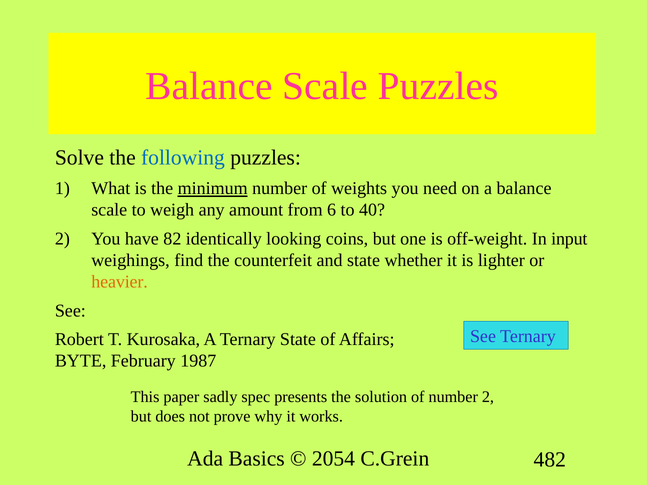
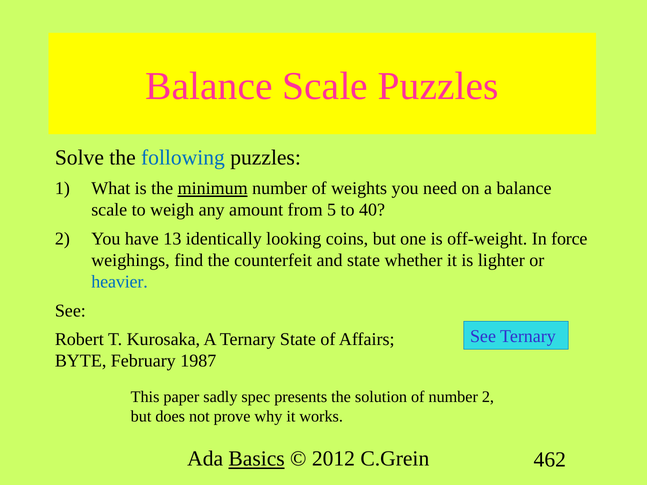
6: 6 -> 5 (332, 210)
82: 82 -> 13 (172, 239)
input: input -> force (569, 239)
heavier colour: orange -> blue (120, 282)
Basics underline: none -> present (257, 459)
2054: 2054 -> 2012 (333, 459)
482: 482 -> 462 (550, 460)
